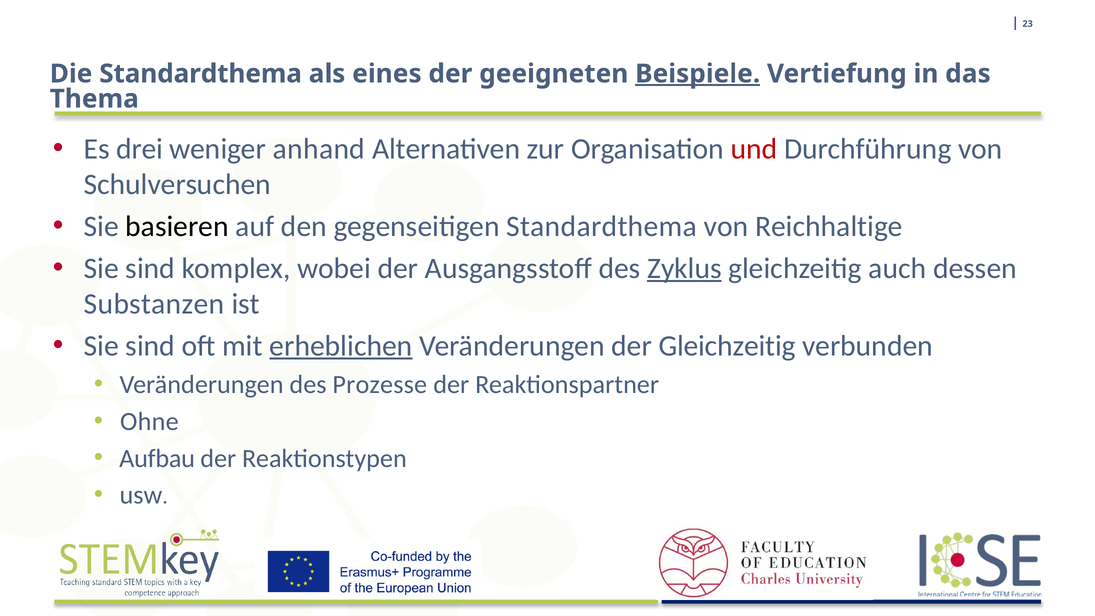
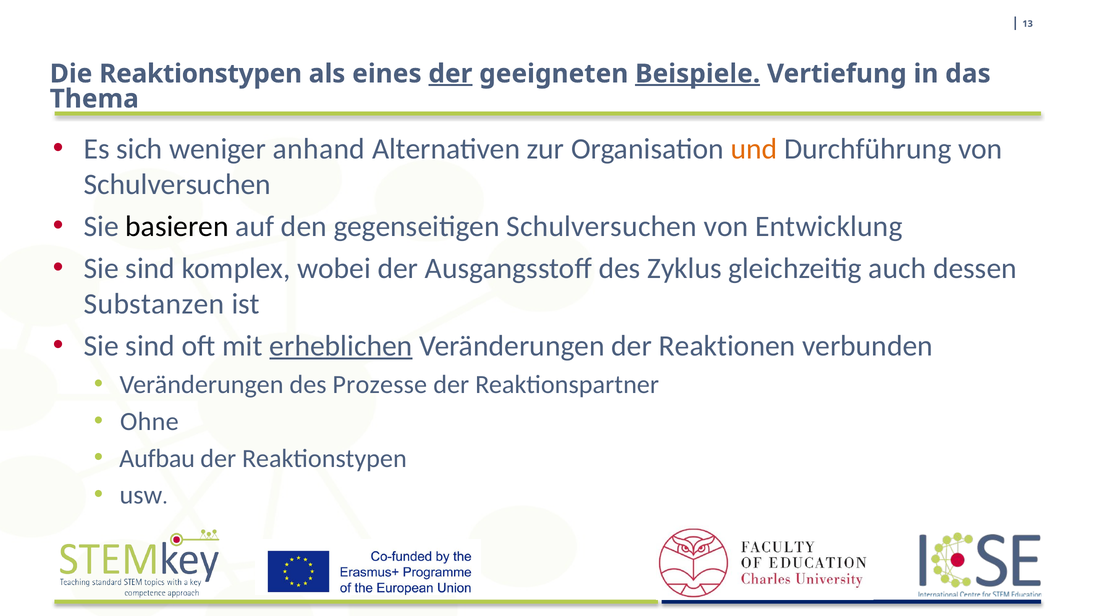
23: 23 -> 13 (1028, 24)
Die Standardthema: Standardthema -> Reaktionstypen (201, 74)
der underline: none -> present (450, 74)
drei: drei -> sich (139, 149)
und colour: red -> orange (754, 149)
gegenseitigen Standardthema: Standardthema -> Schulversuchen (602, 226)
Reichhaltige: Reichhaltige -> Entwicklung (829, 226)
Zyklus underline: present -> none (684, 268)
der Gleichzeitig: Gleichzeitig -> Reaktionen (727, 346)
